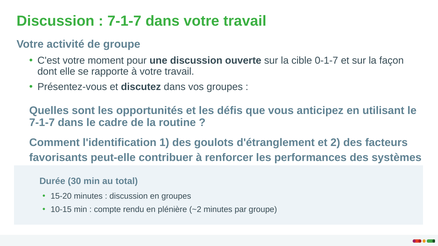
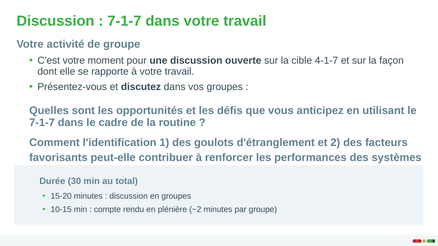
0-1-7: 0-1-7 -> 4-1-7 (326, 61)
